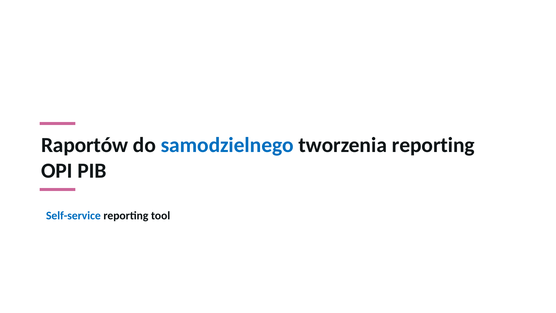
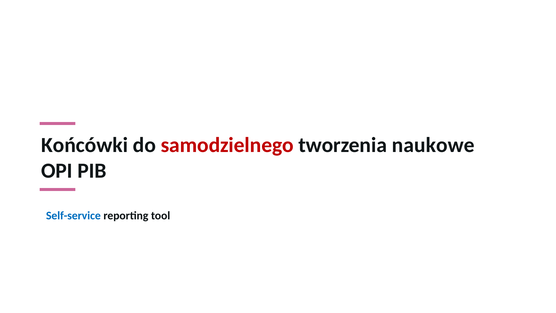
Raportów: Raportów -> Końcówki (85, 145)
samodzielnego colour: blue -> red (227, 145)
tworzenia reporting: reporting -> naukowe (433, 145)
